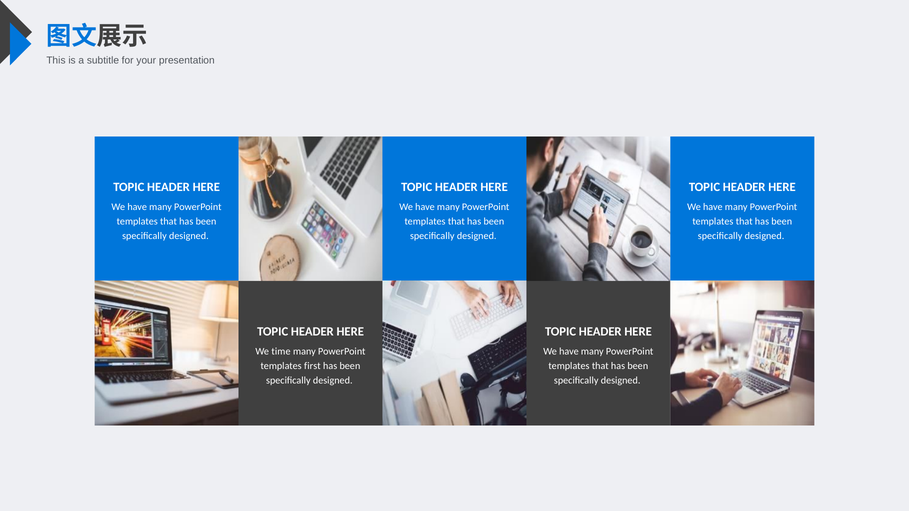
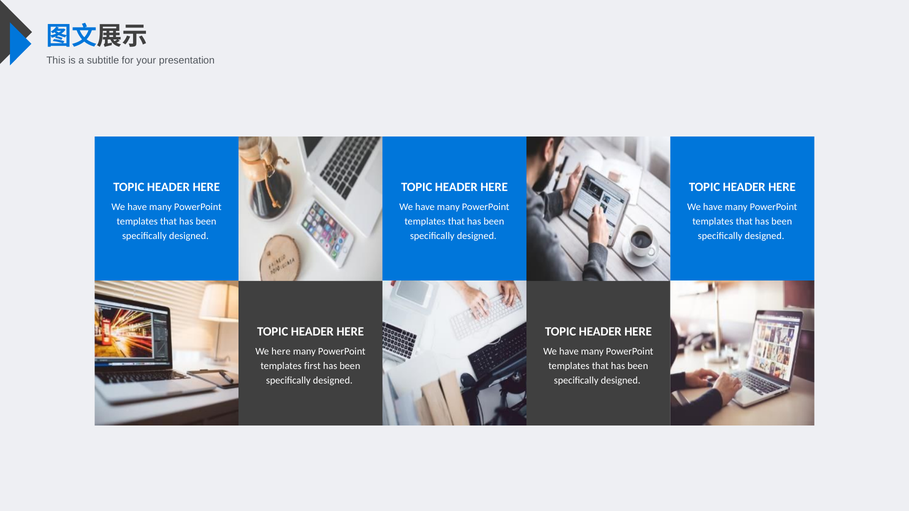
We time: time -> here (281, 351)
